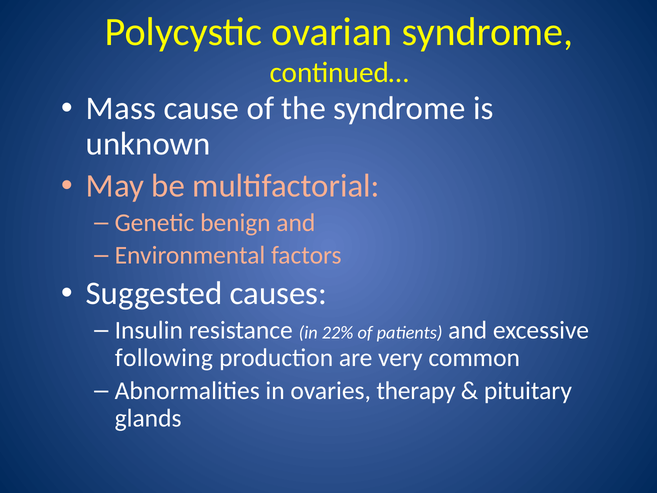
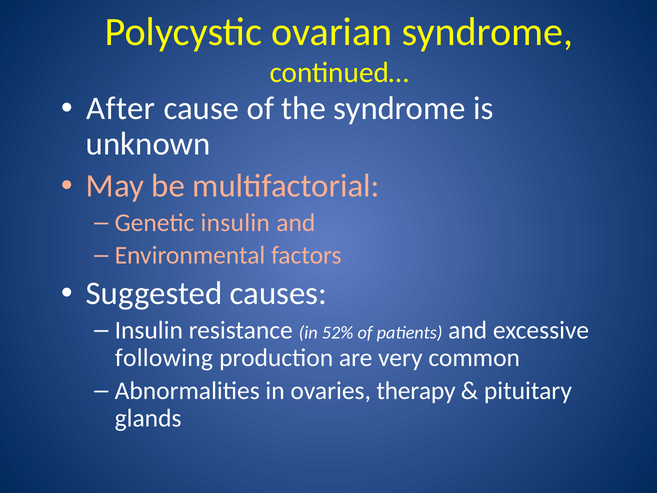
Mass: Mass -> After (121, 108)
Genetic benign: benign -> insulin (235, 223)
22%: 22% -> 52% (338, 333)
